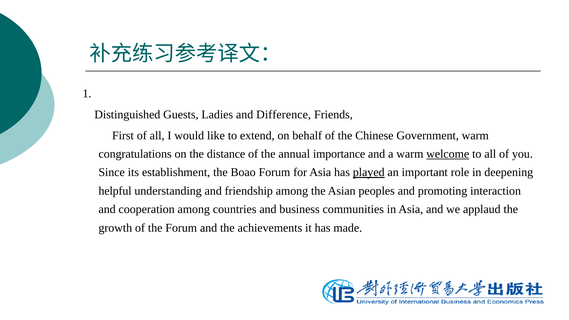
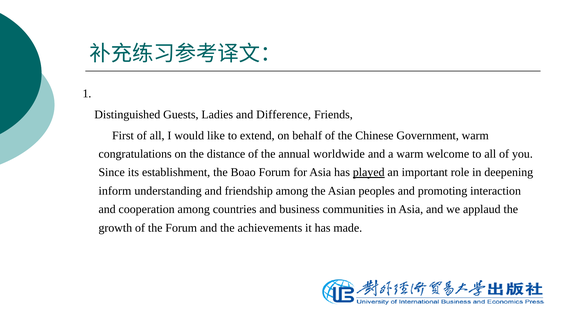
importance: importance -> worldwide (339, 154)
welcome underline: present -> none (448, 154)
helpful: helpful -> inform (115, 191)
